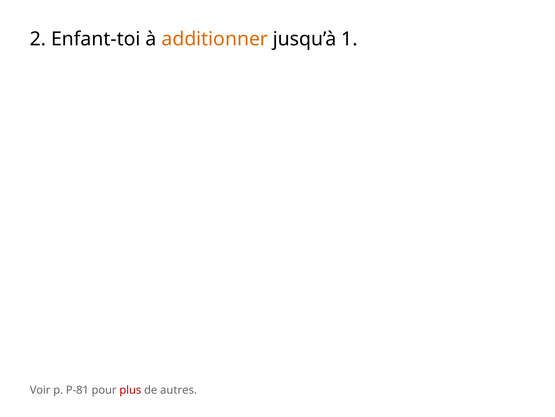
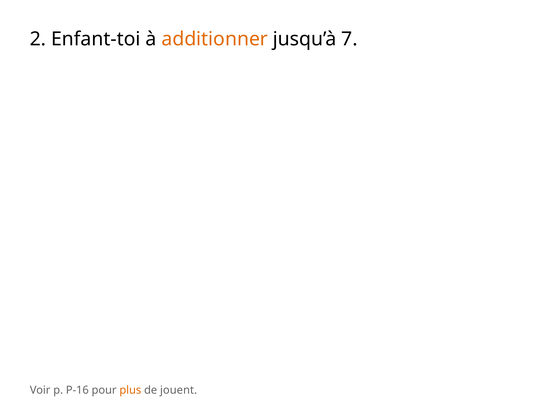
1: 1 -> 7 (349, 39)
P-81: P-81 -> P-16 (77, 389)
plus colour: red -> orange (130, 389)
autres: autres -> jouent (179, 389)
